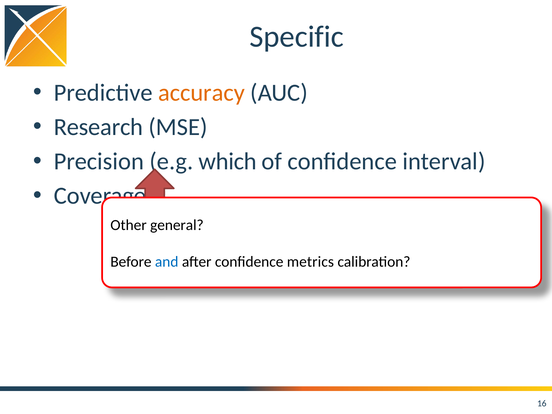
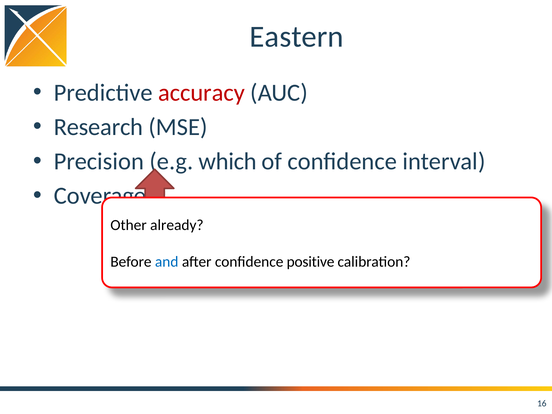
Specific: Specific -> Eastern (297, 37)
accuracy colour: orange -> red (201, 93)
general: general -> already (177, 225)
metrics: metrics -> positive (311, 262)
